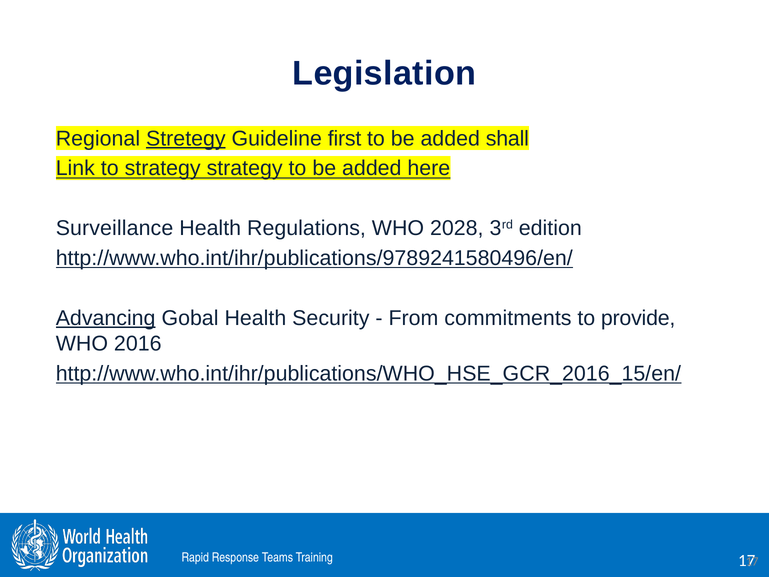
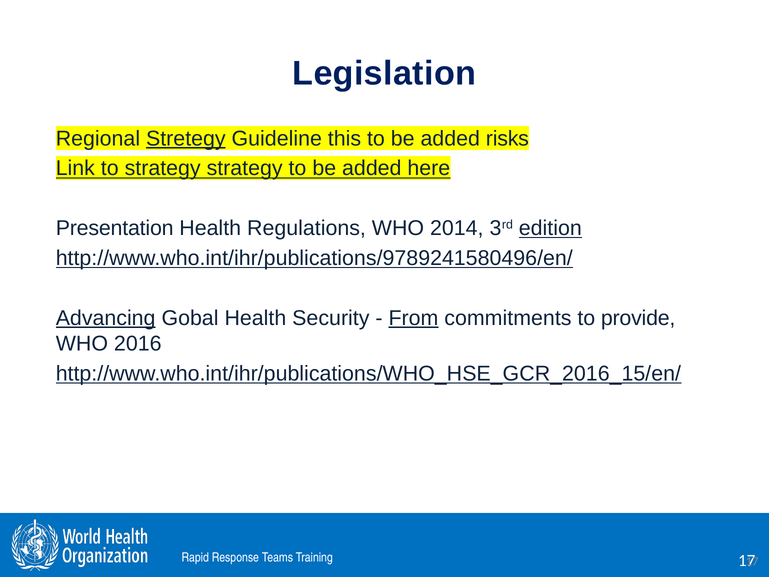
first: first -> this (344, 138)
shall: shall -> risks (507, 138)
Surveillance: Surveillance -> Presentation (115, 228)
2028: 2028 -> 2014 (457, 228)
edition underline: none -> present (550, 228)
From underline: none -> present (413, 318)
